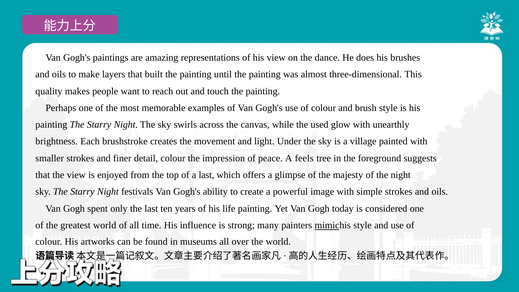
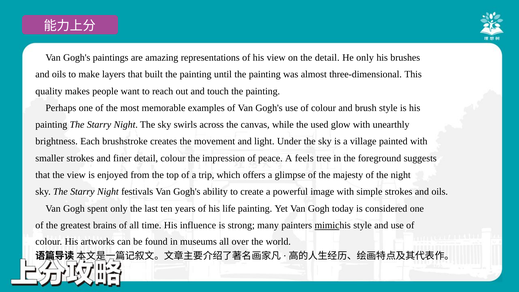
the dance: dance -> detail (327, 58)
He does: does -> only (365, 58)
a last: last -> trip (206, 175)
greatest world: world -> brains (105, 225)
